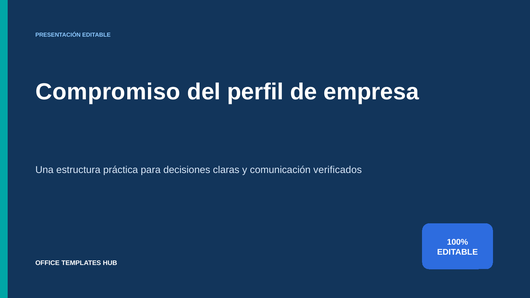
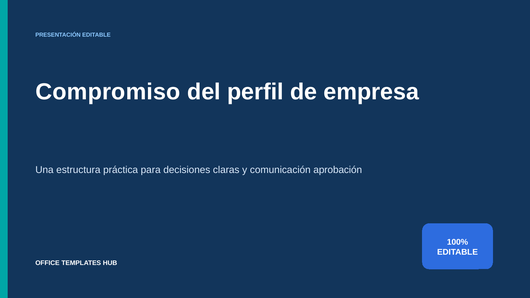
verificados: verificados -> aprobación (338, 170)
